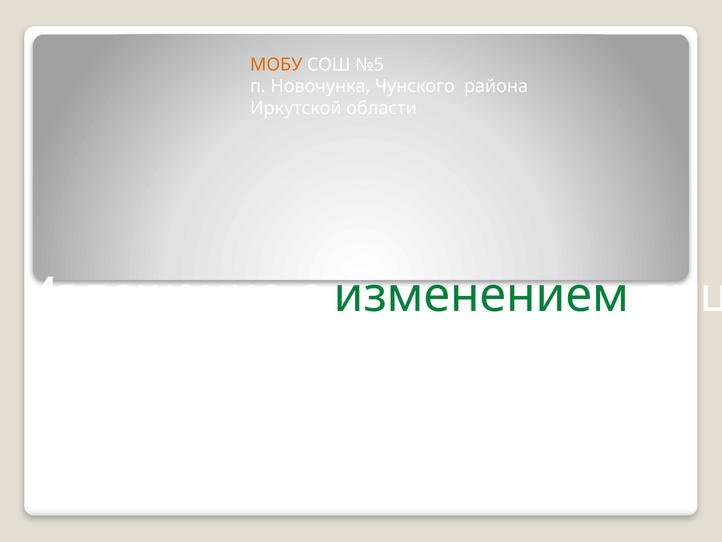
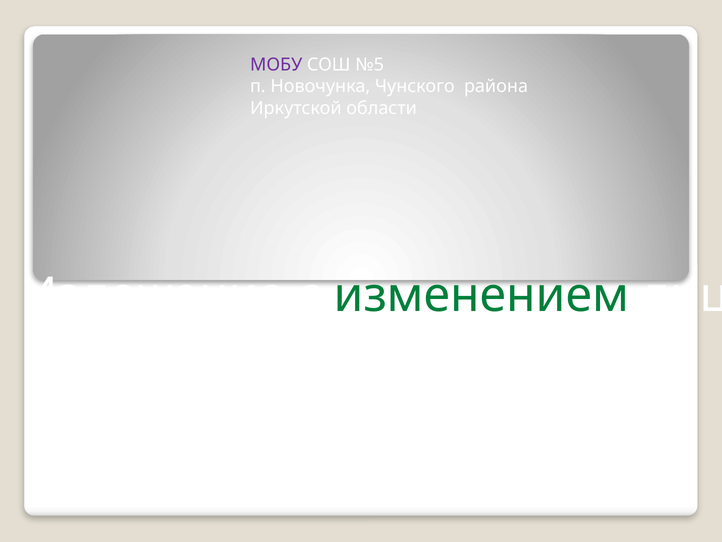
МОБУ colour: orange -> purple (276, 65)
